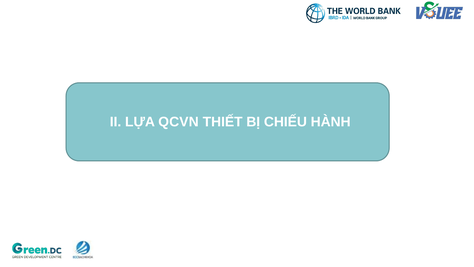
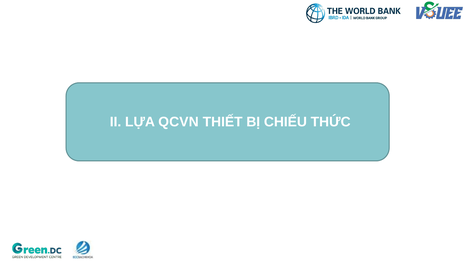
HÀNH: HÀNH -> THỨC (331, 122)
